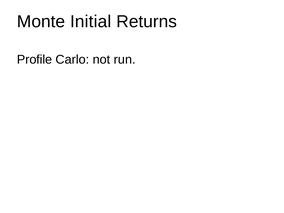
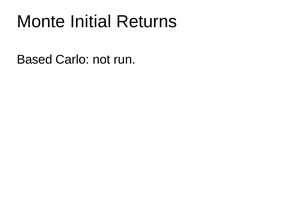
Profile: Profile -> Based (35, 60)
